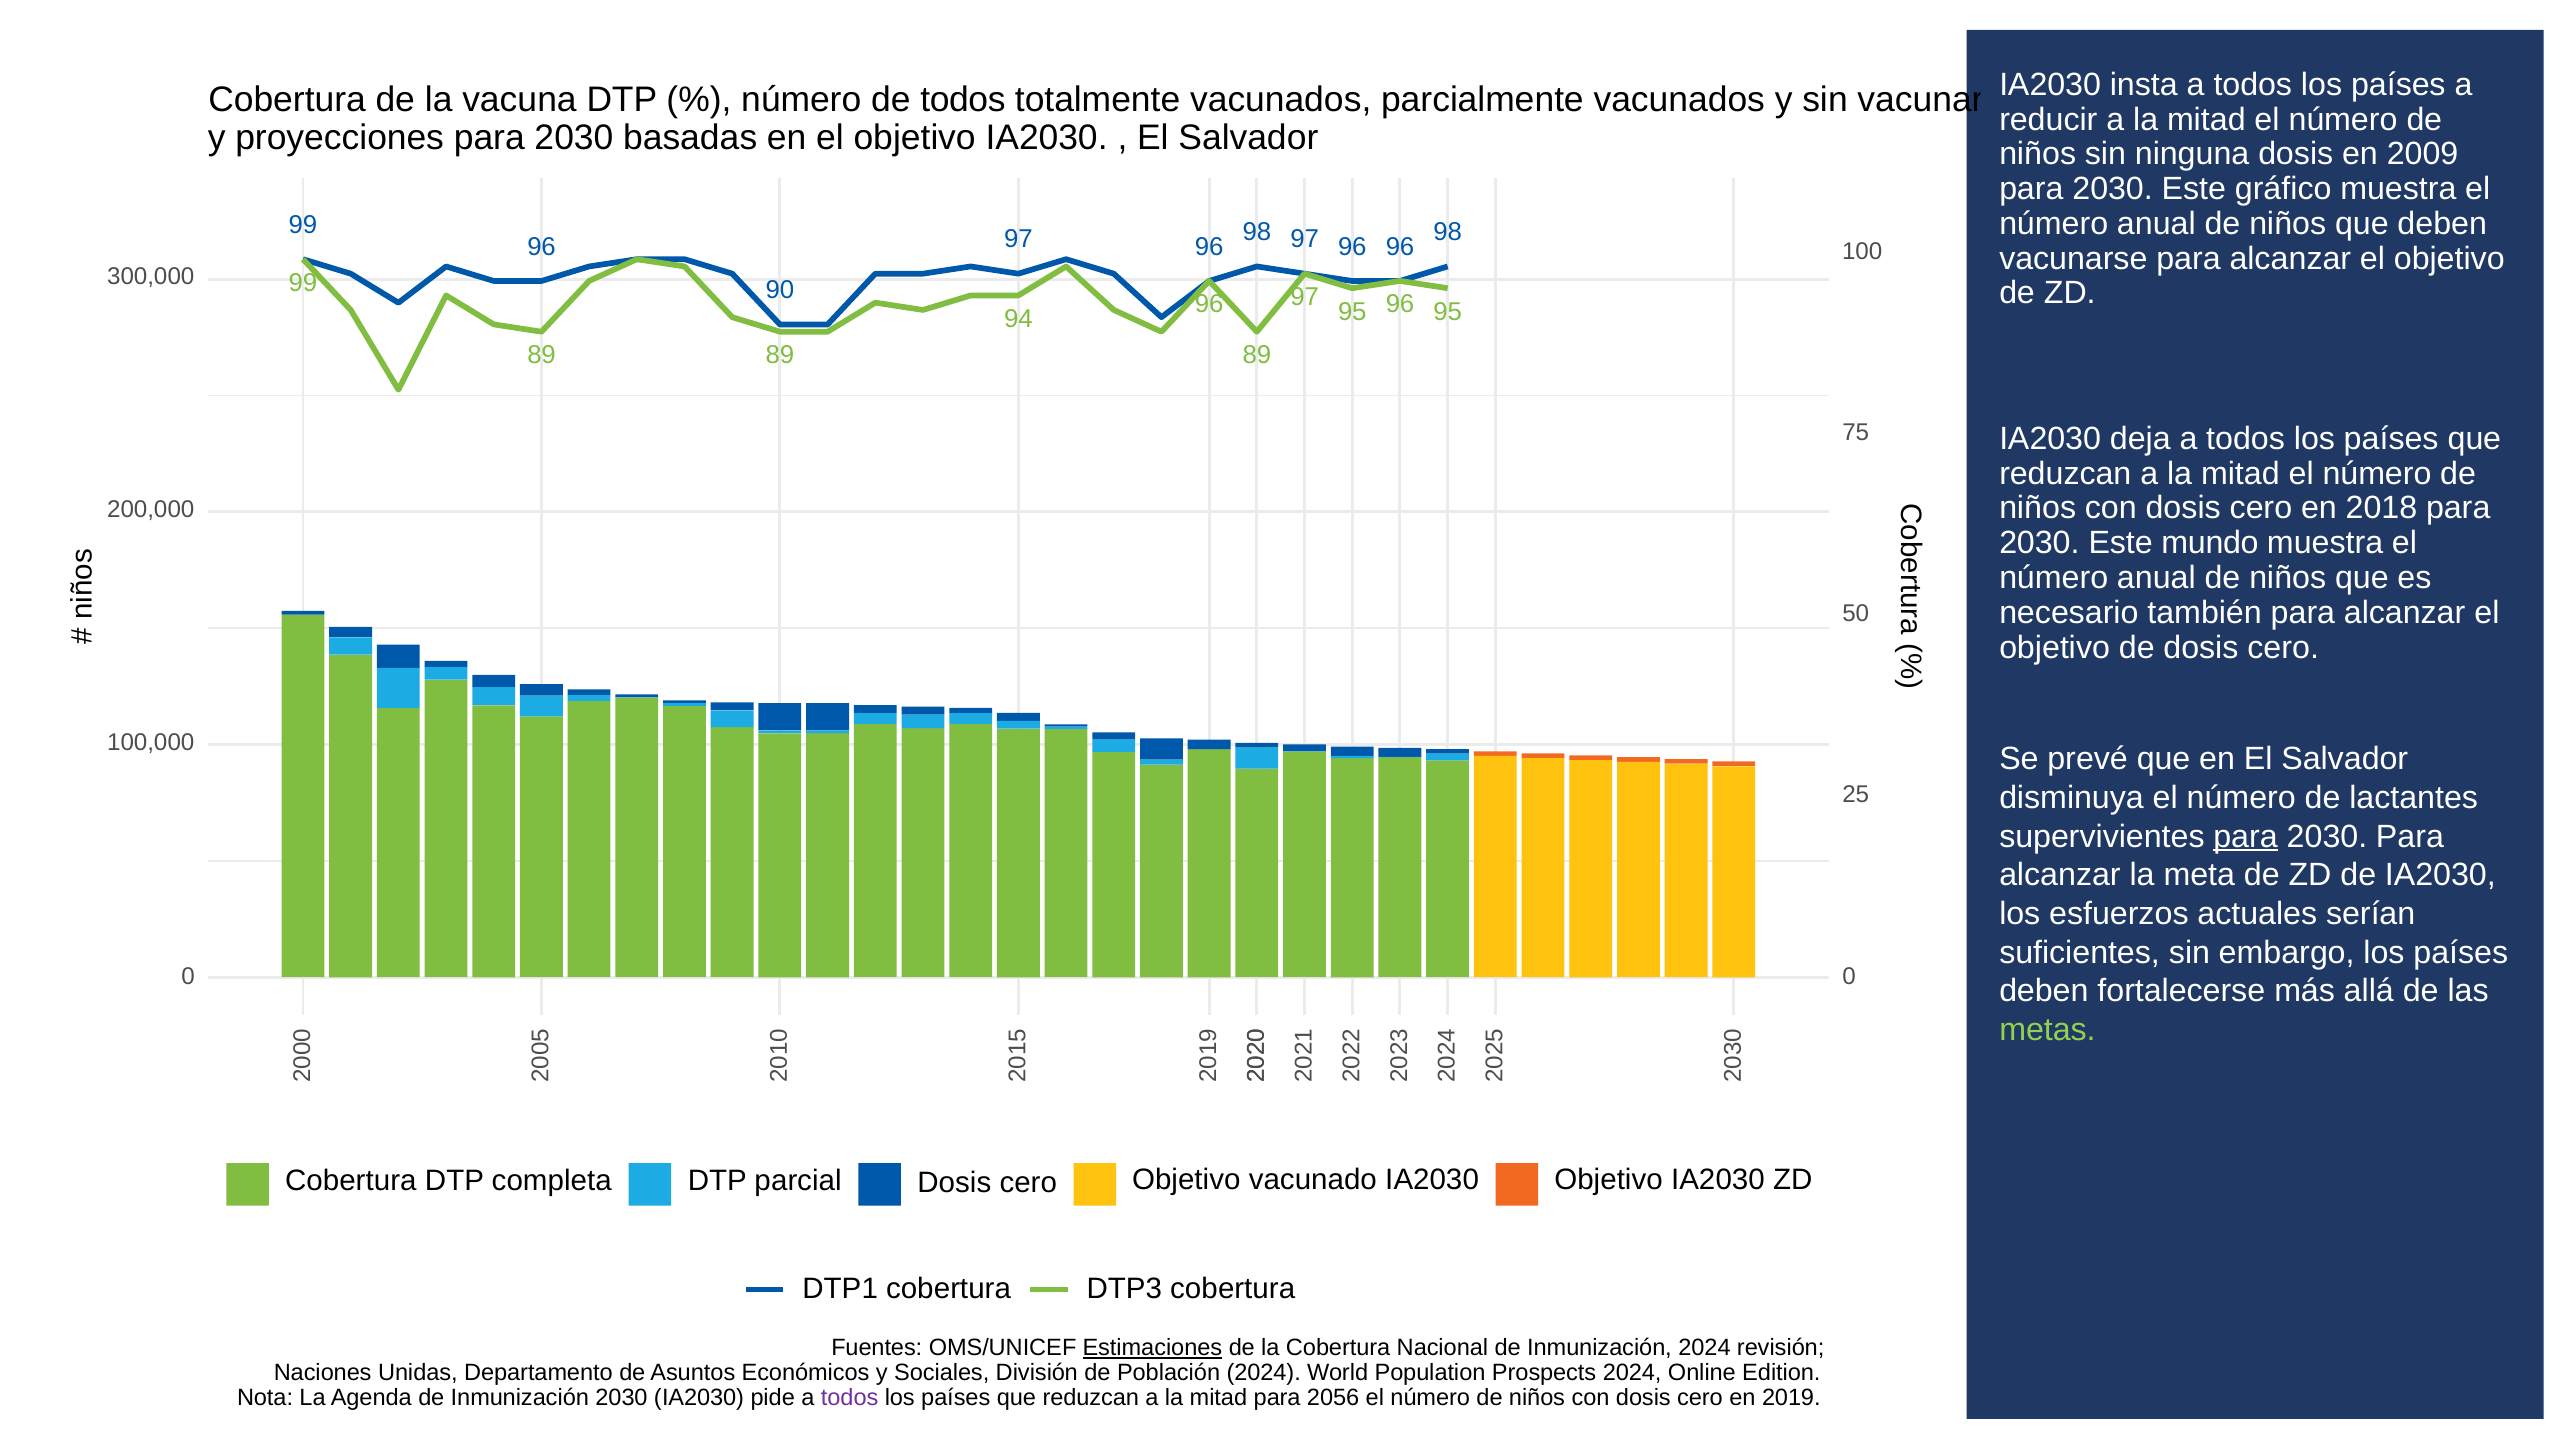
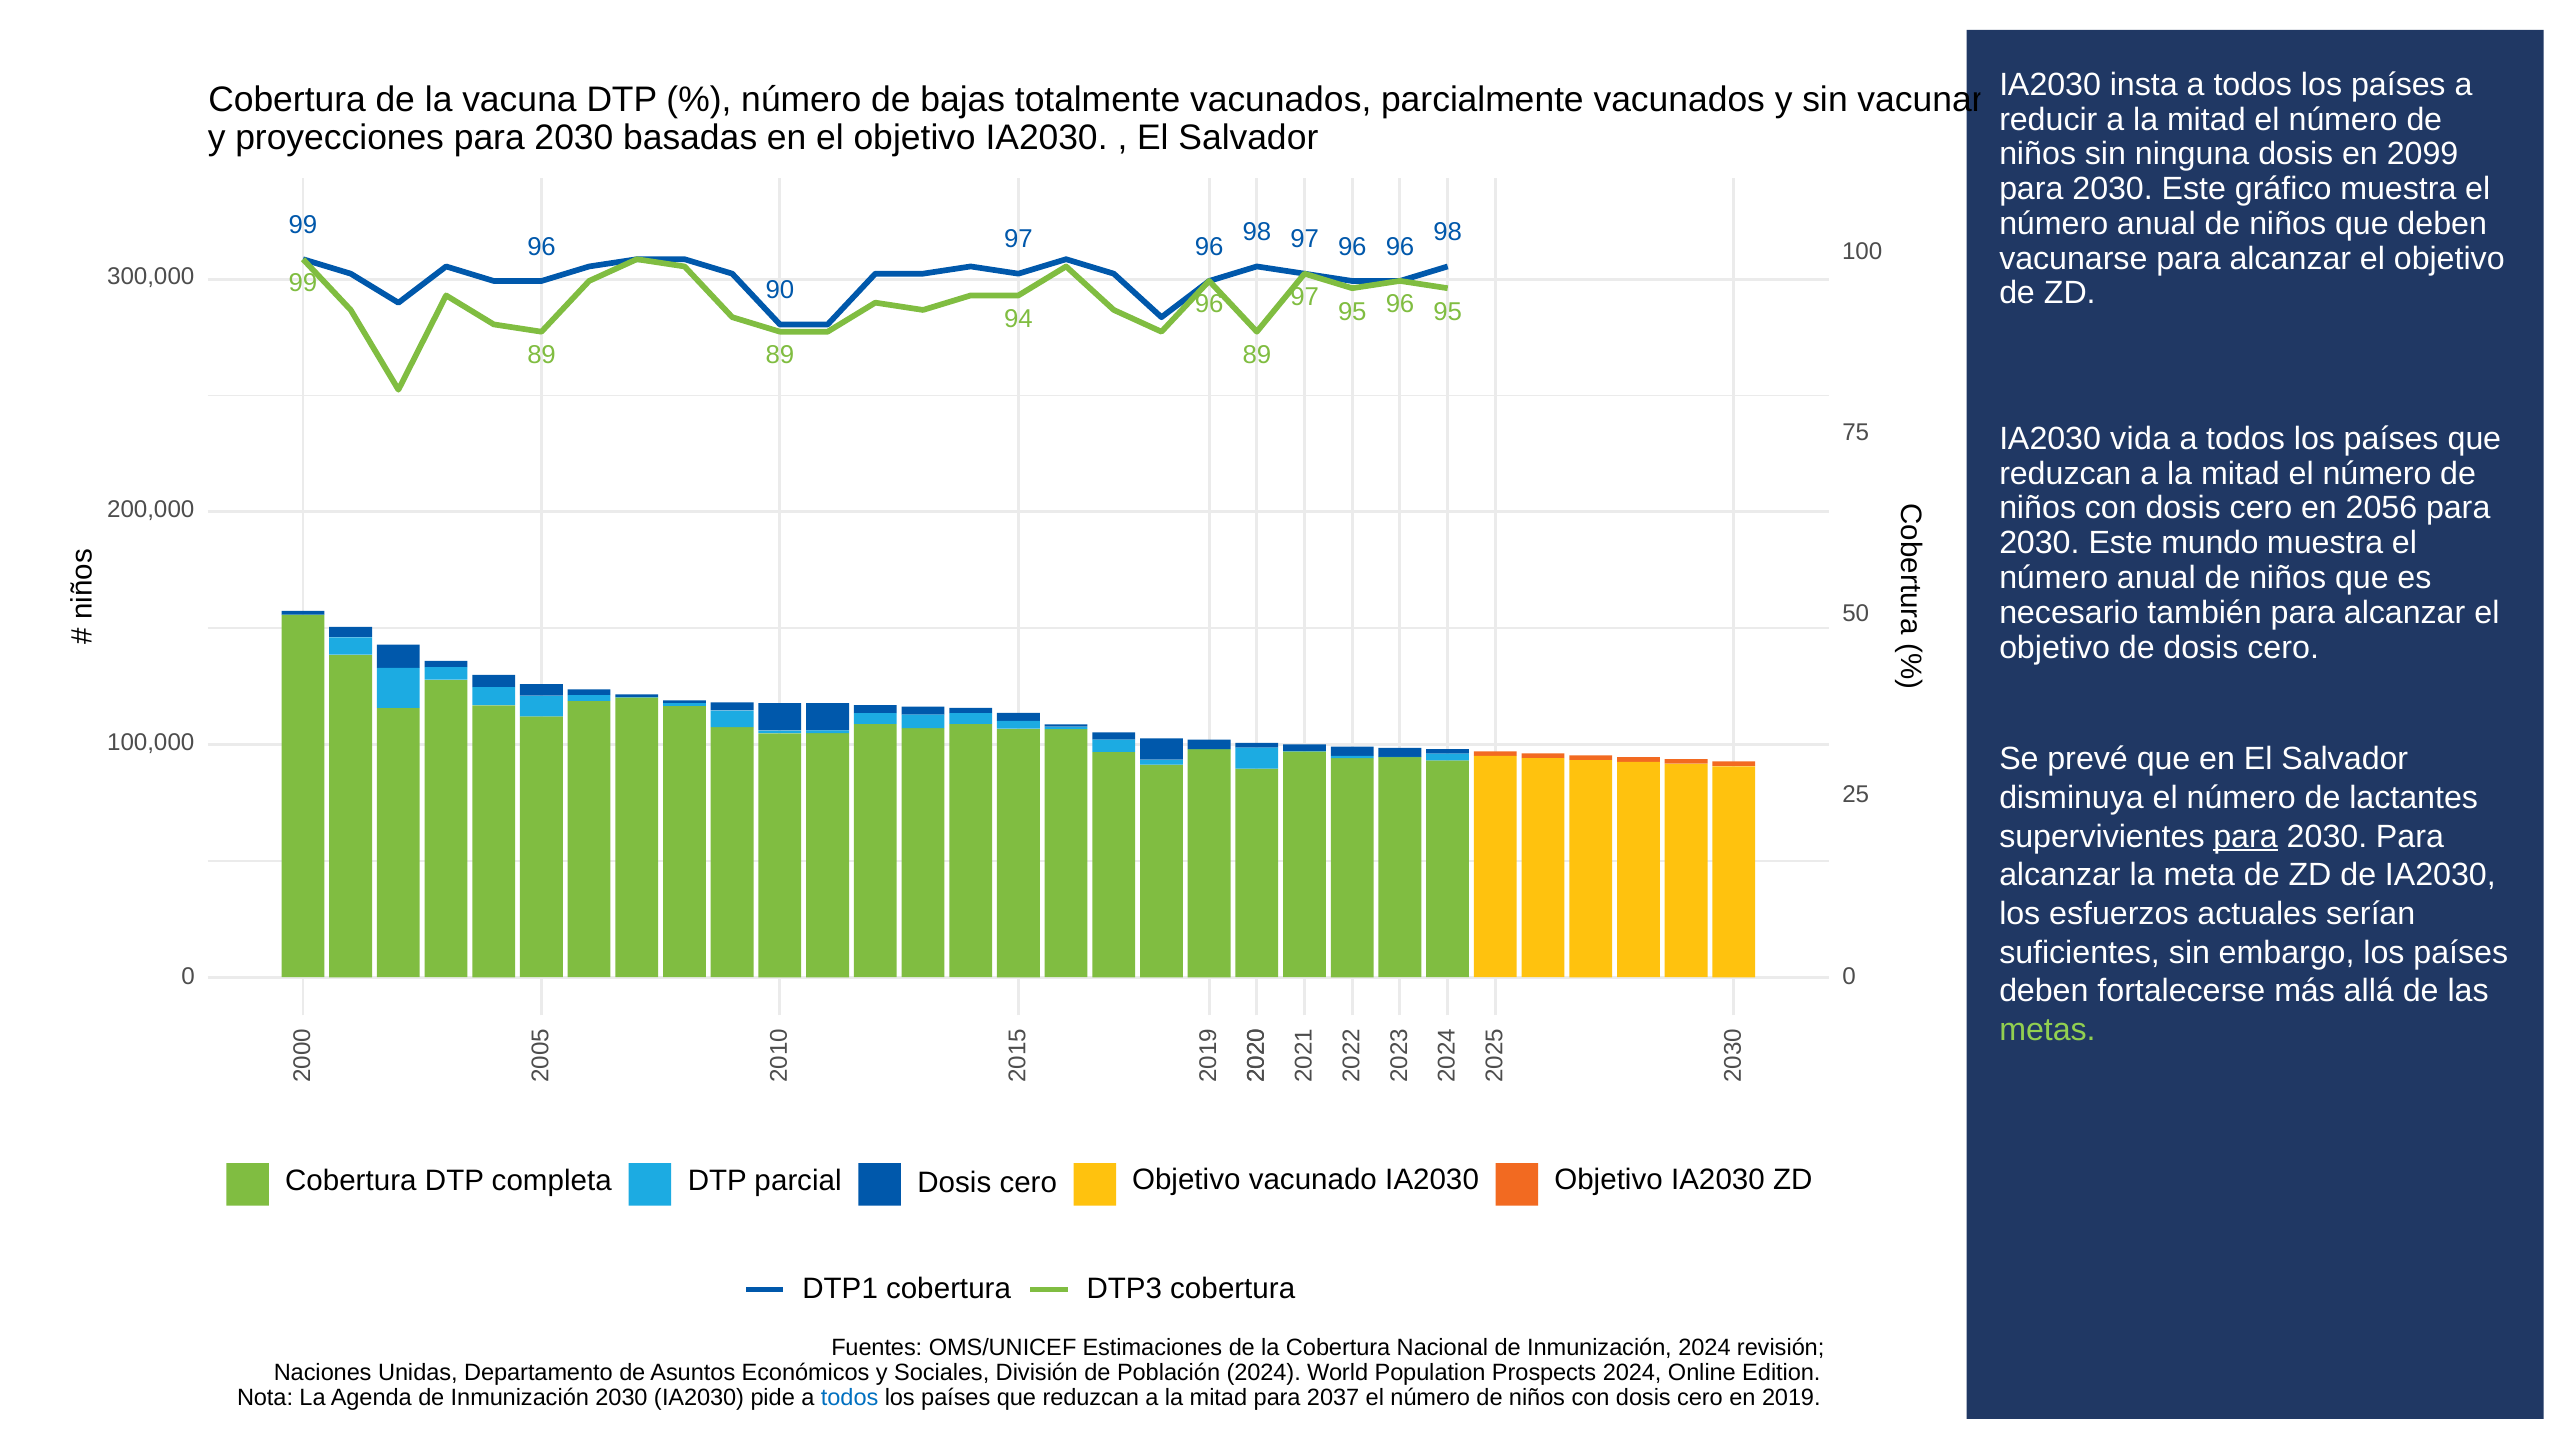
de todos: todos -> bajas (963, 100)
2009: 2009 -> 2099 (2423, 154)
deja: deja -> vida (2140, 439)
2018: 2018 -> 2056 (2381, 508)
Estimaciones underline: present -> none (1152, 1348)
todos colour: purple -> blue (850, 1398)
2056: 2056 -> 2037 (1333, 1398)
